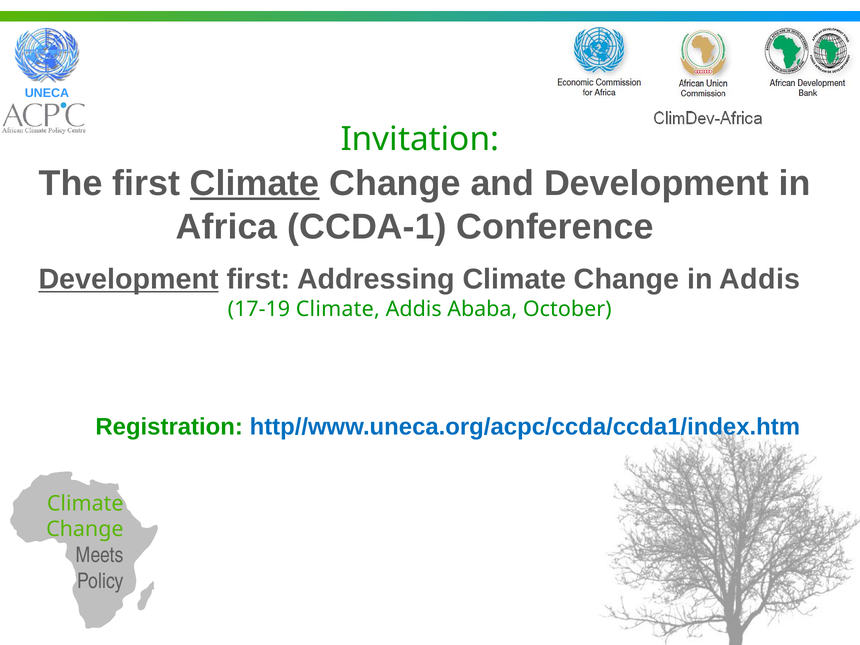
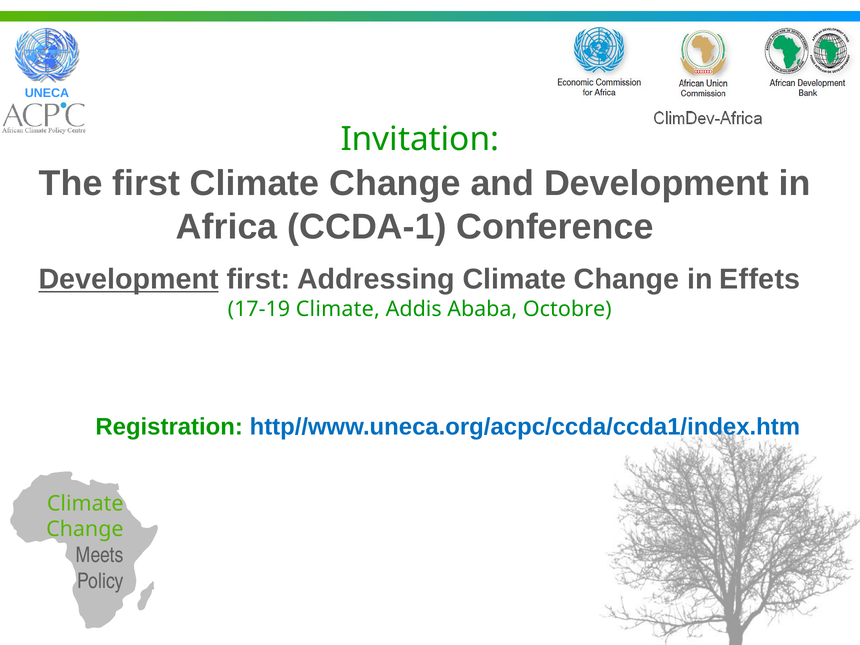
Climate underline: present -> none (255, 183)
in Addis: Addis -> Effets (760, 279)
October: October -> Octobre (567, 309)
